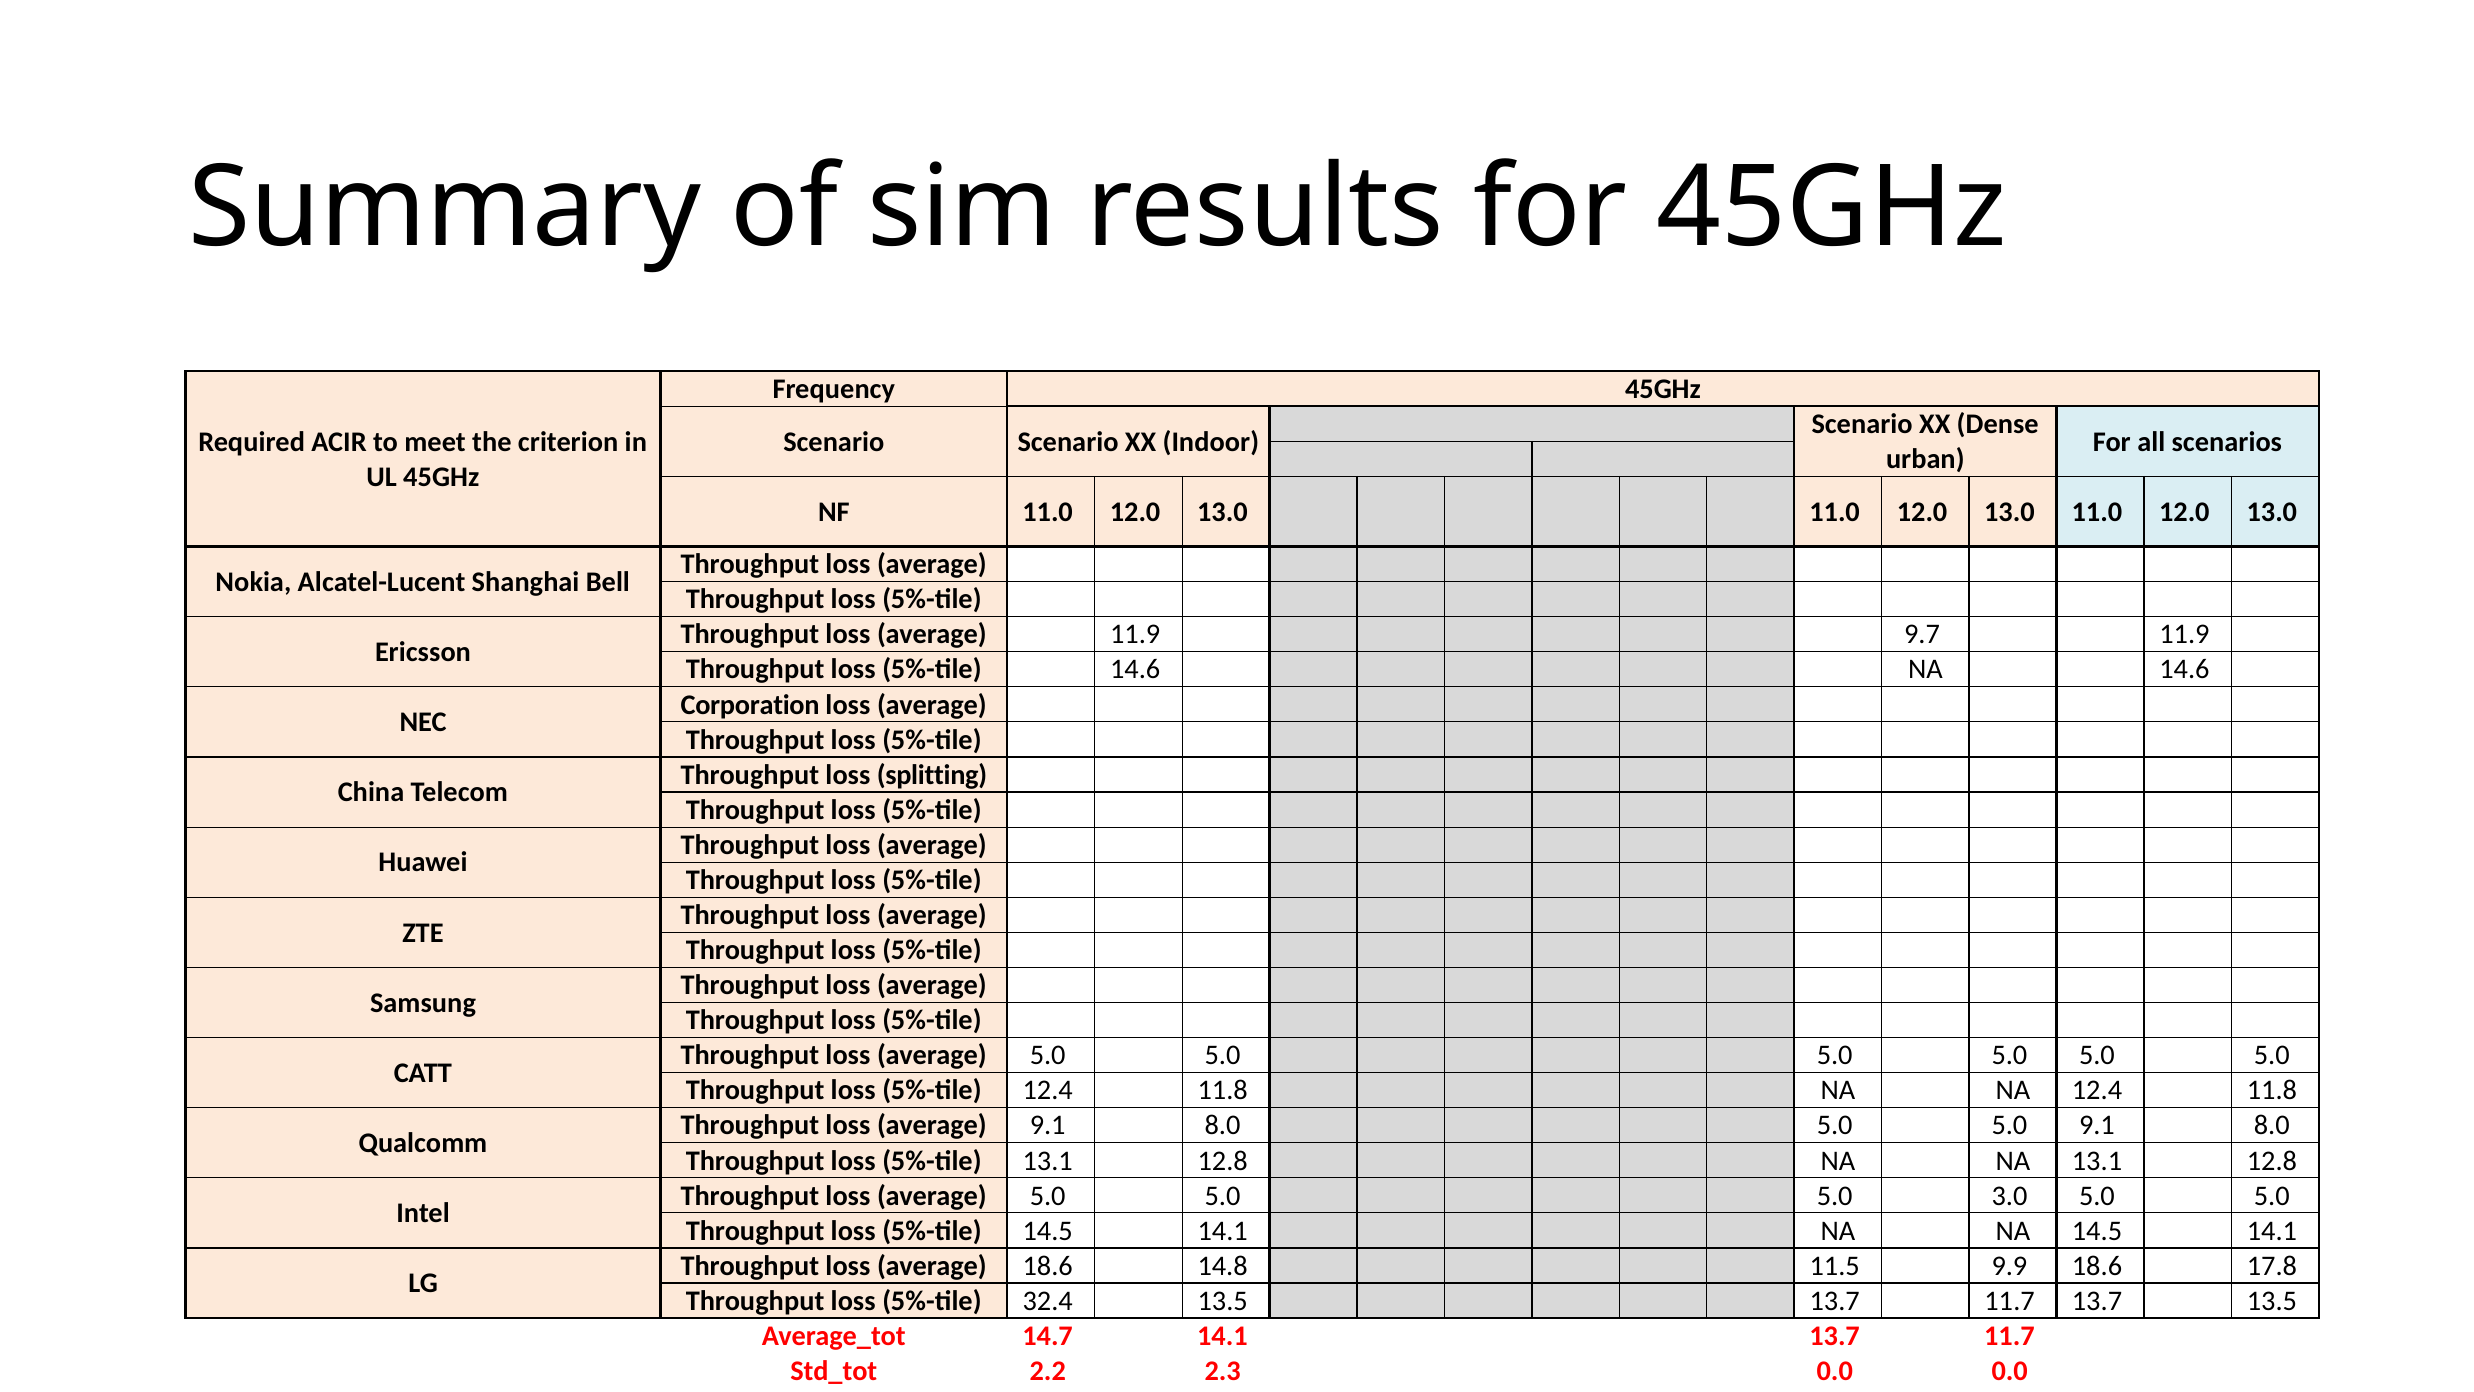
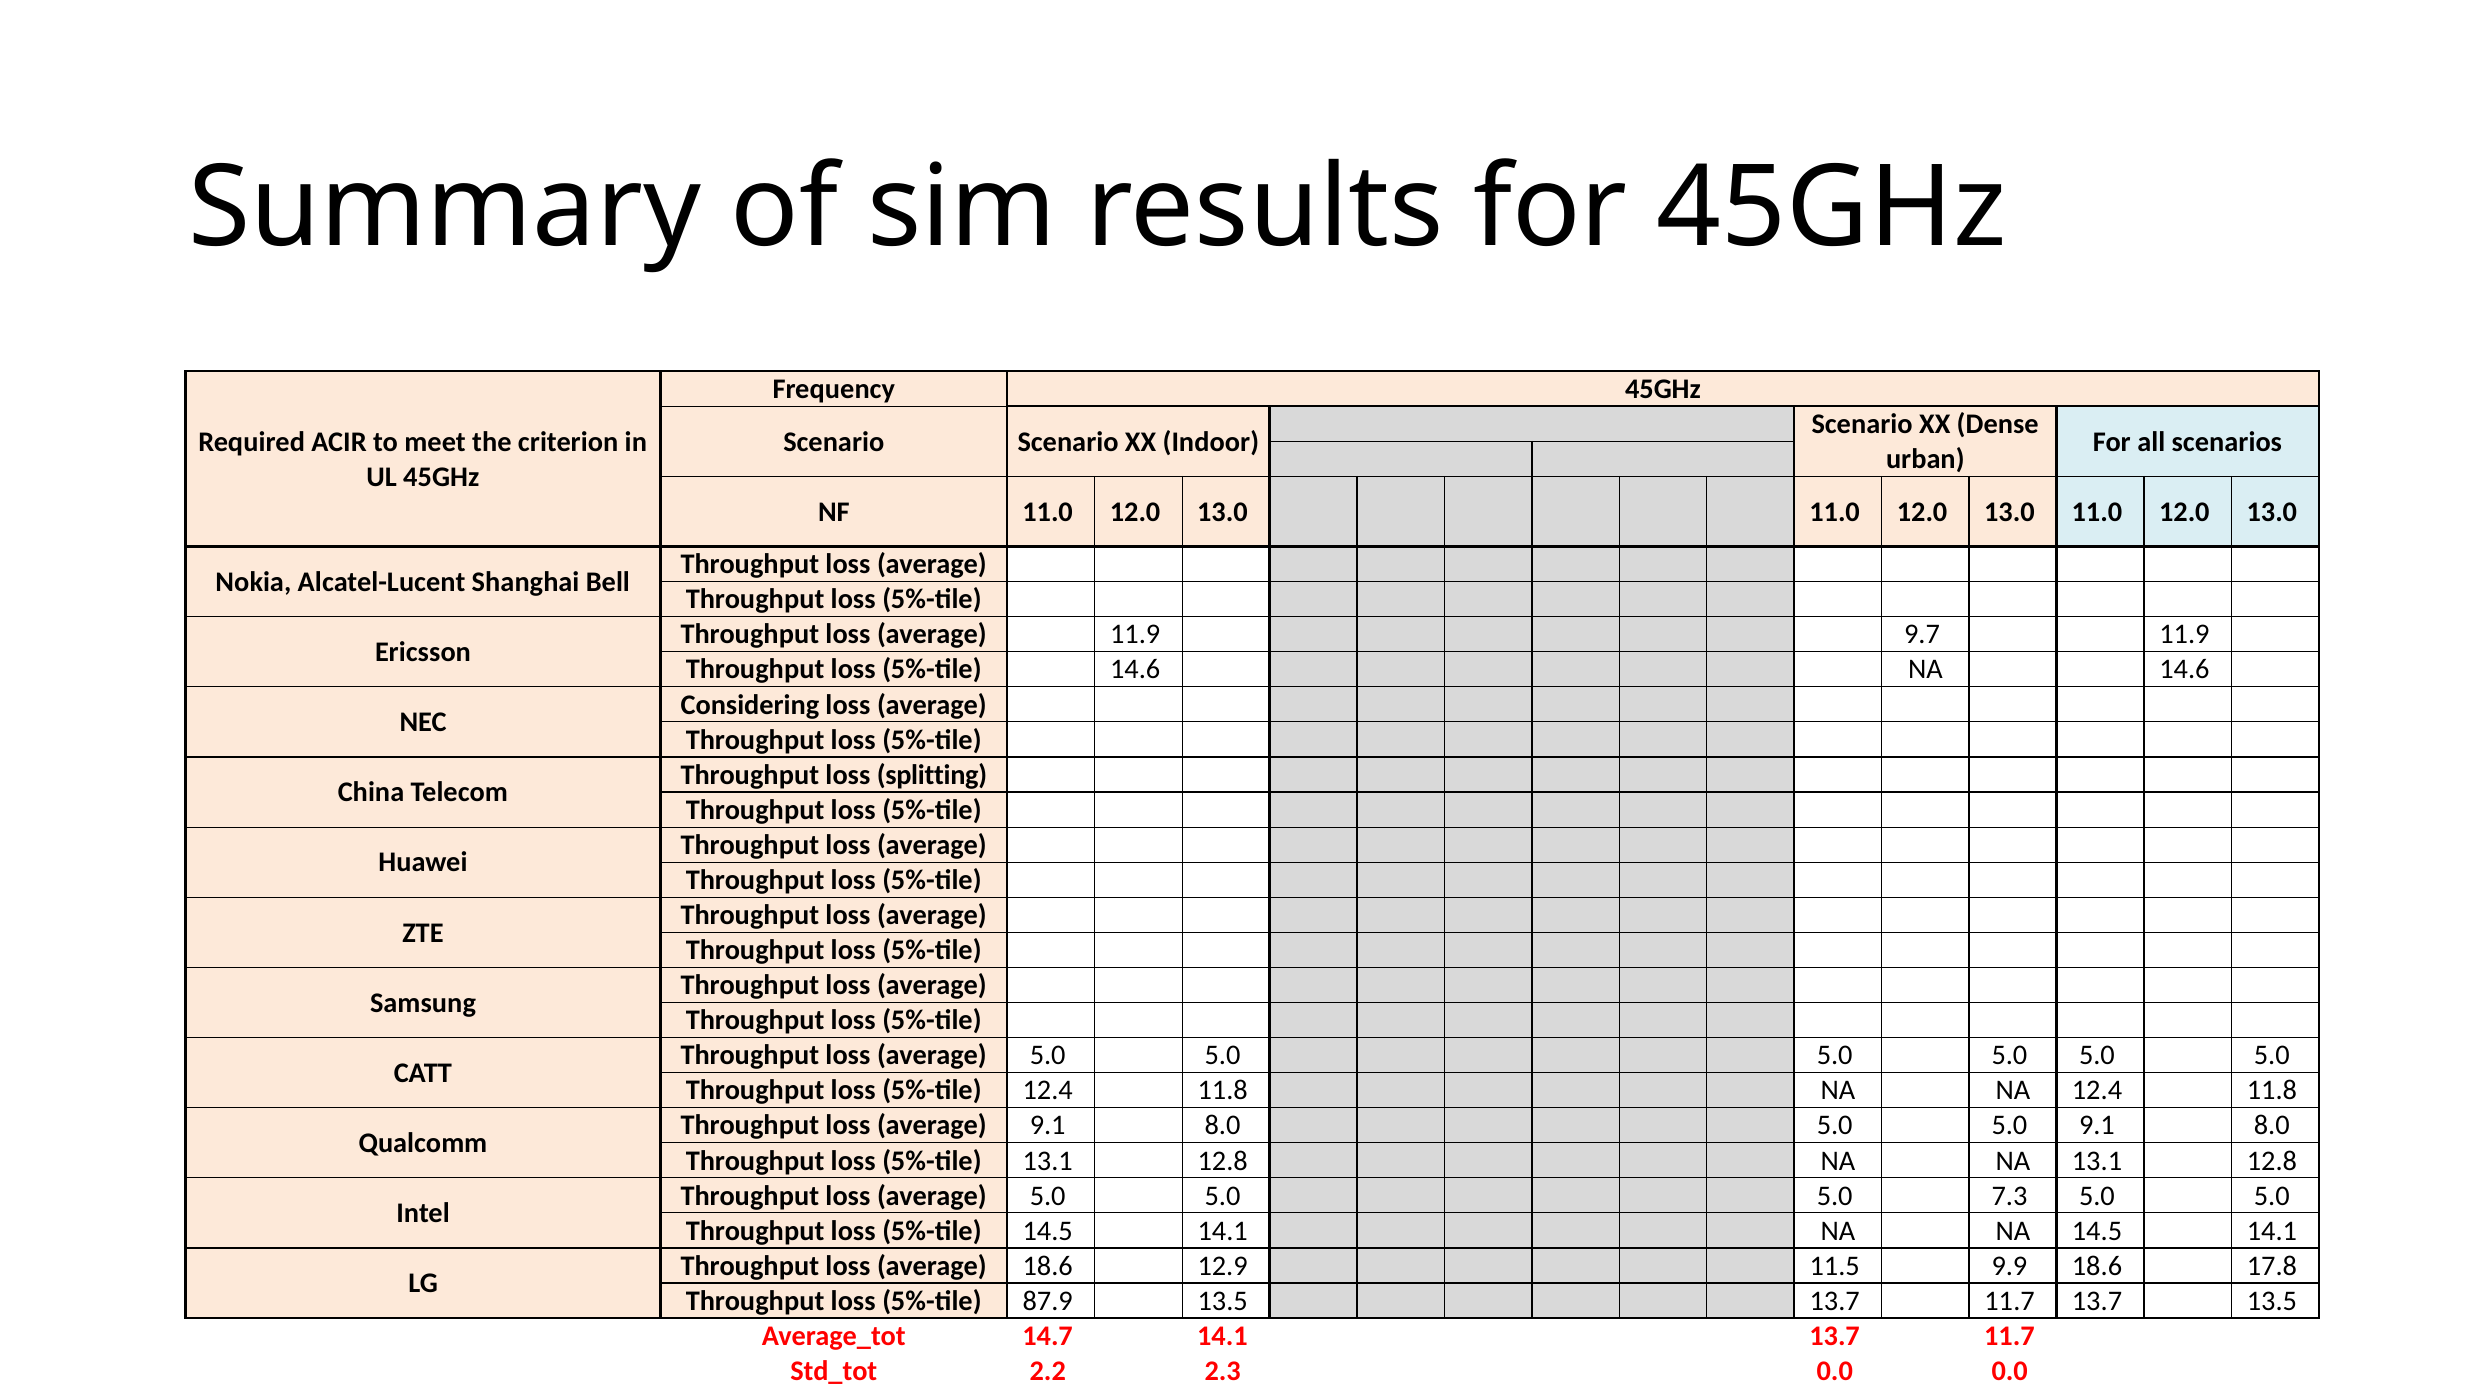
Corporation: Corporation -> Considering (750, 704)
3.0: 3.0 -> 7.3 (2010, 1195)
14.8: 14.8 -> 12.9 (1223, 1266)
32.4: 32.4 -> 87.9 (1048, 1301)
